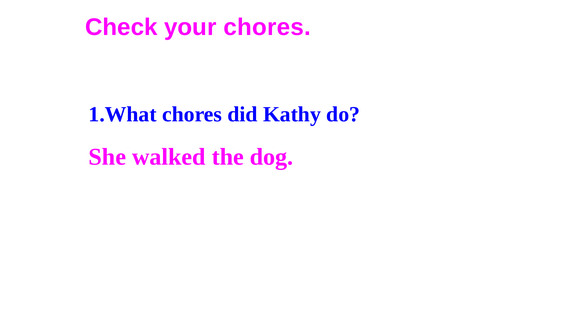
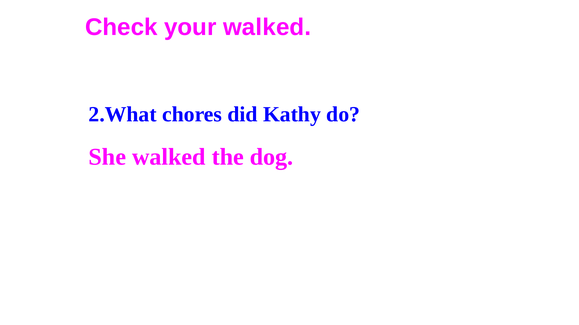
your chores: chores -> walked (267, 27)
1.What: 1.What -> 2.What (123, 115)
